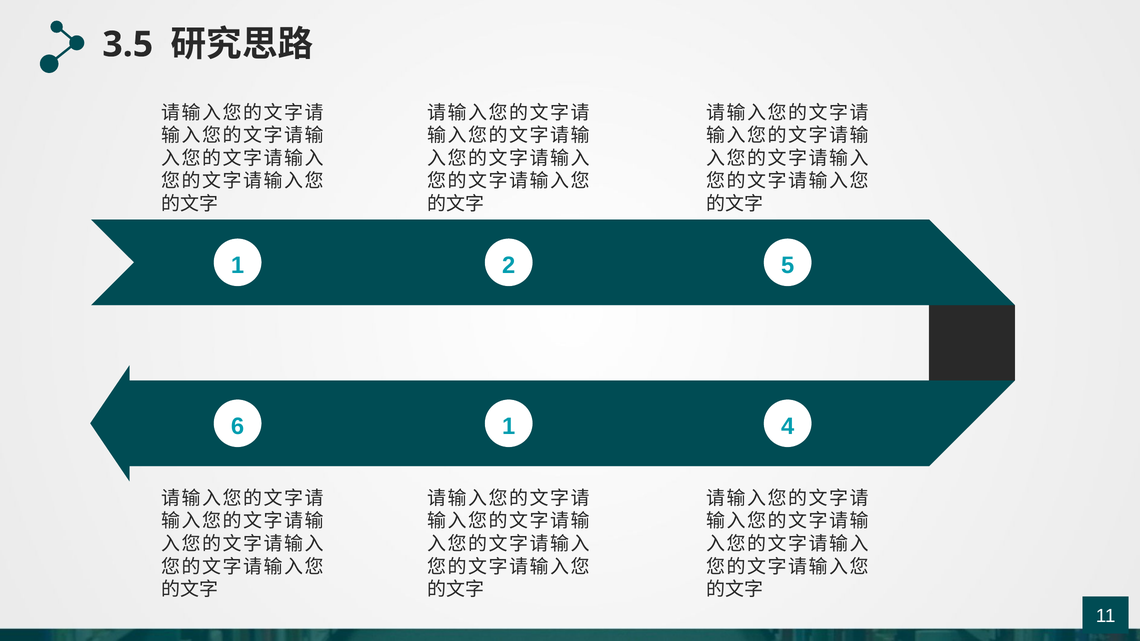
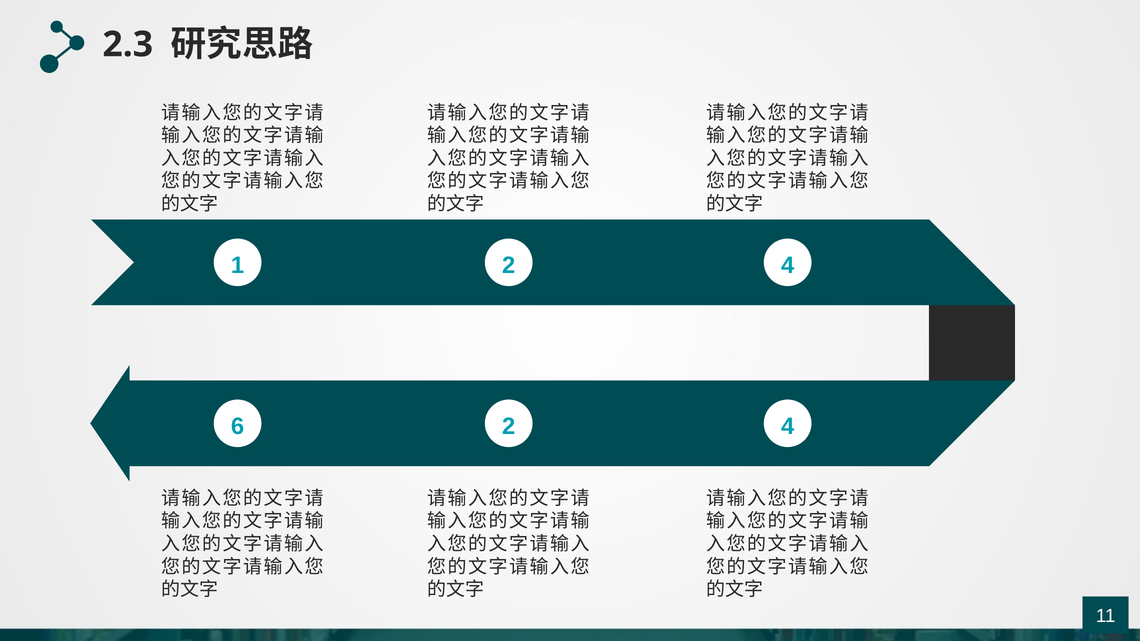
3.5: 3.5 -> 2.3 (128, 44)
5: 5 -> 4 (788, 266)
6 1: 1 -> 2 (509, 427)
